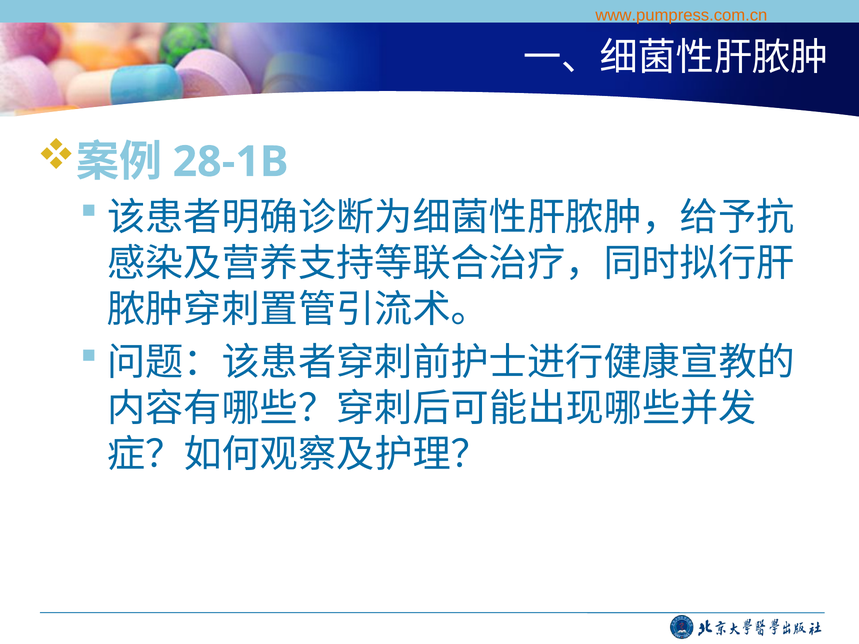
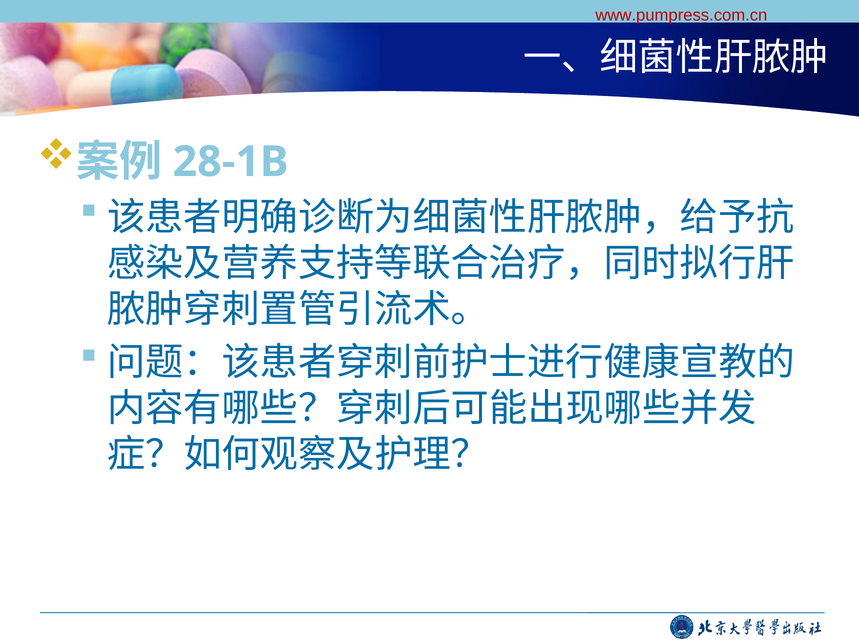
www.pumpress.com.cn colour: orange -> red (681, 15)
